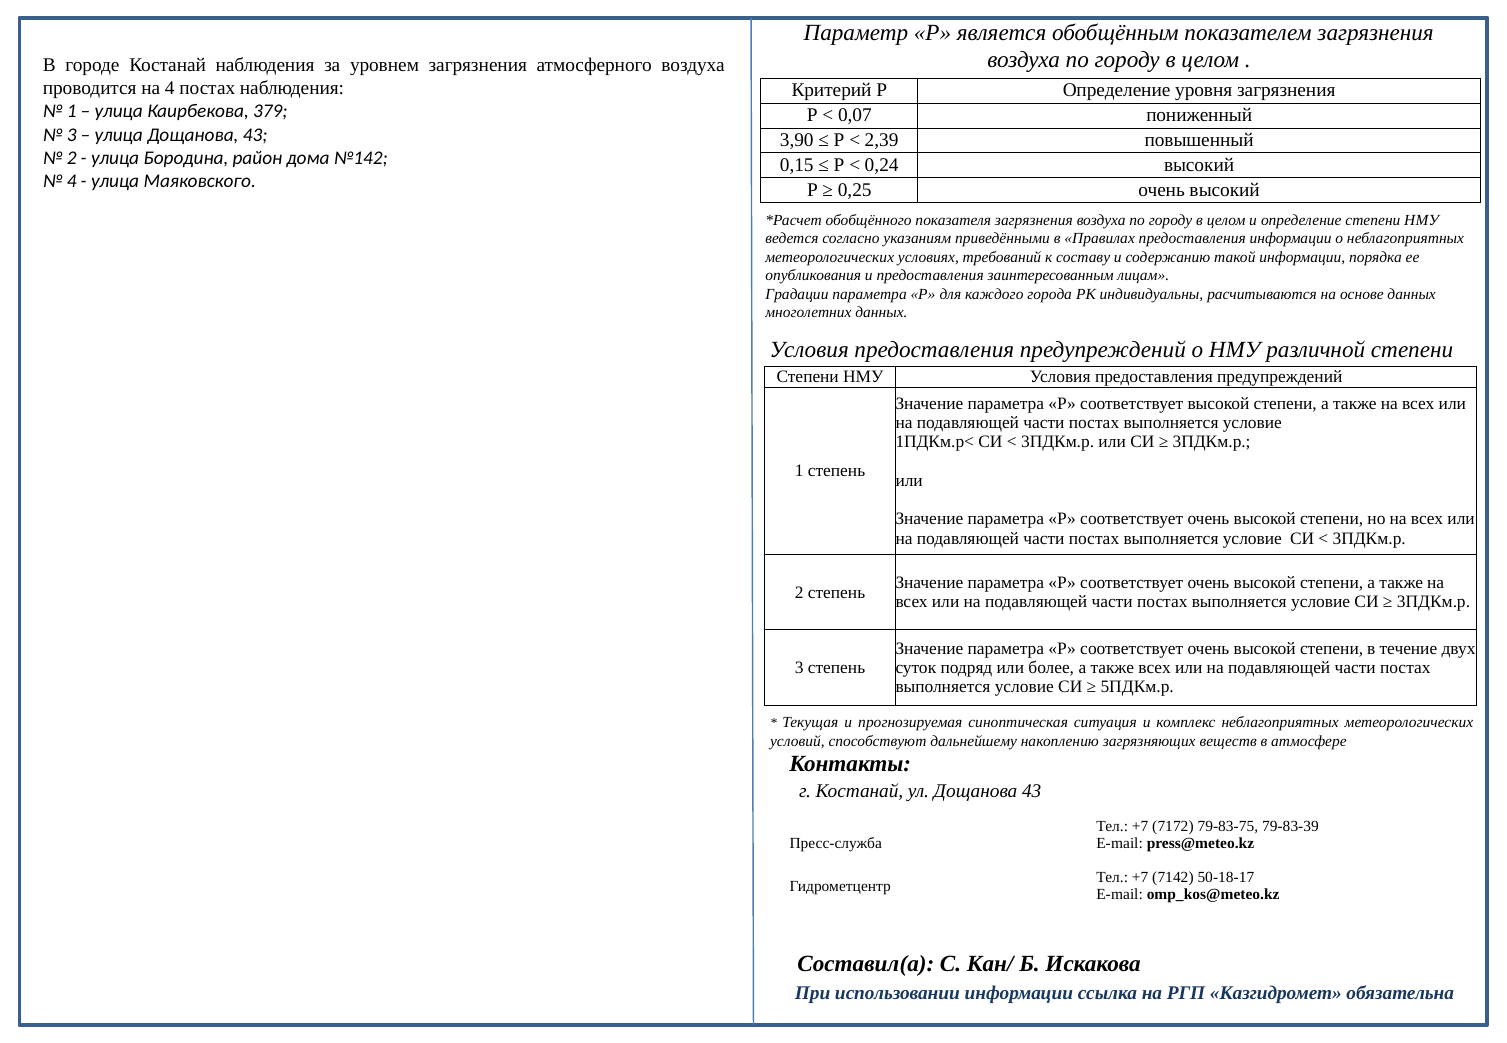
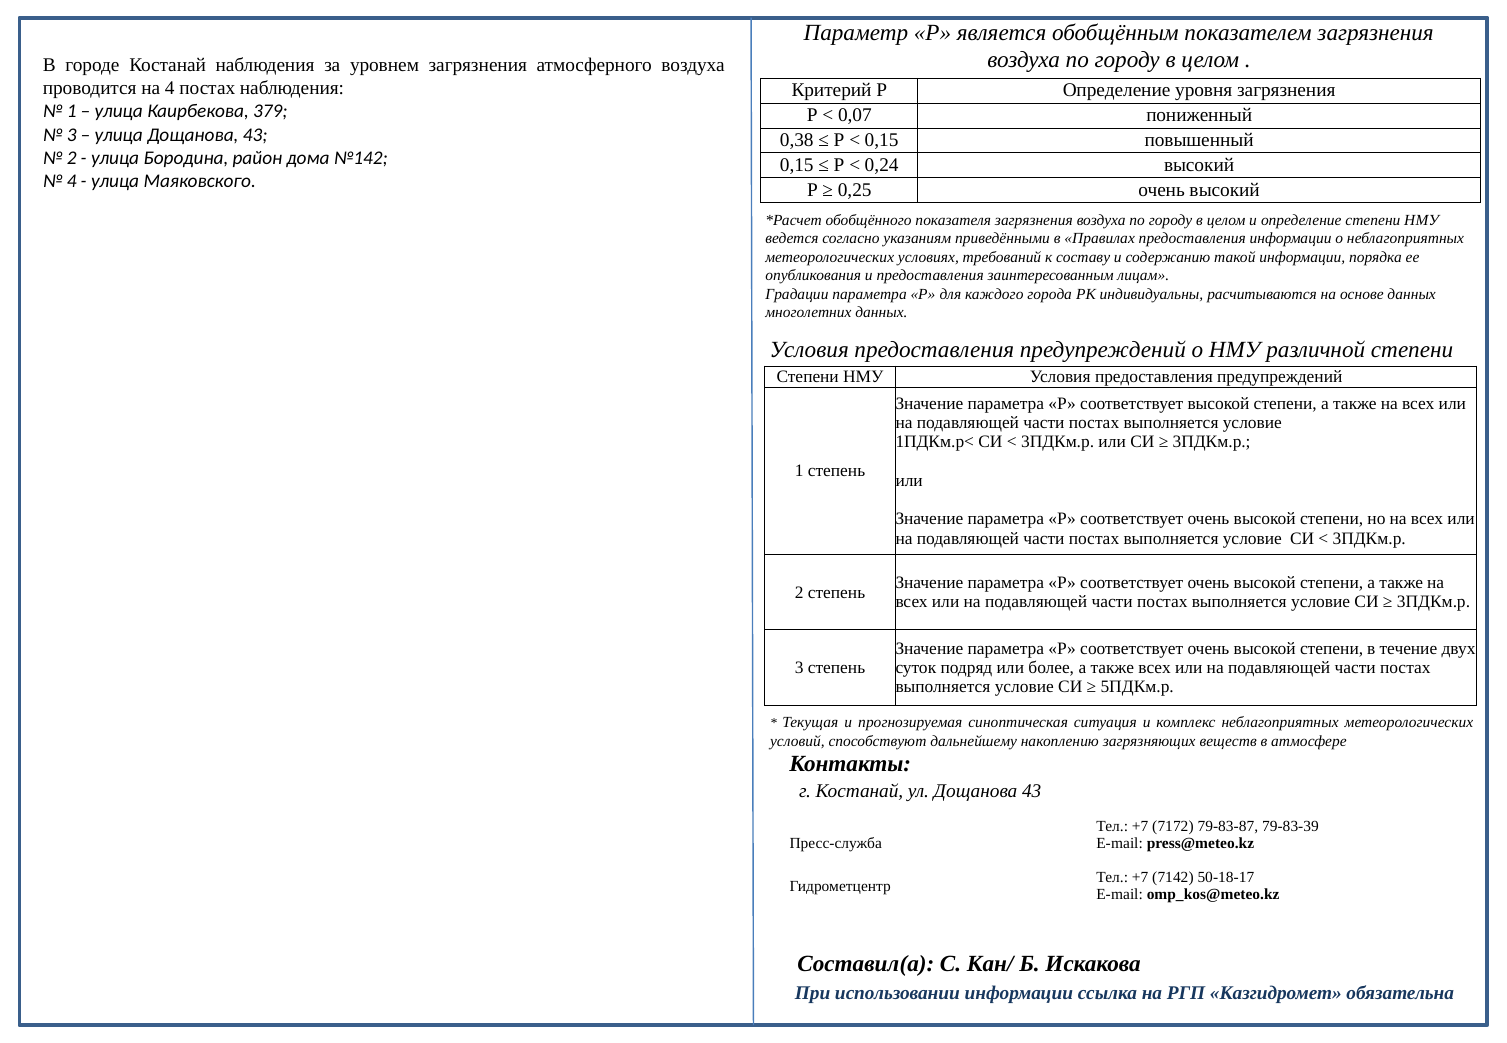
3,90: 3,90 -> 0,38 (797, 140)
2,39: 2,39 -> 0,15 (882, 140)
79-83-75: 79-83-75 -> 79-83-87 (1228, 827)
